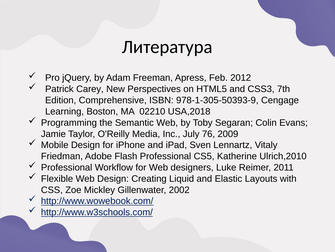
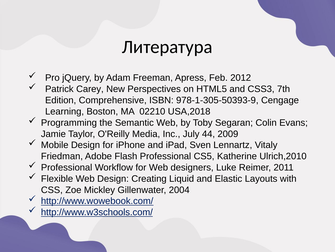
76: 76 -> 44 (209, 134)
2002: 2002 -> 2004 (179, 189)
